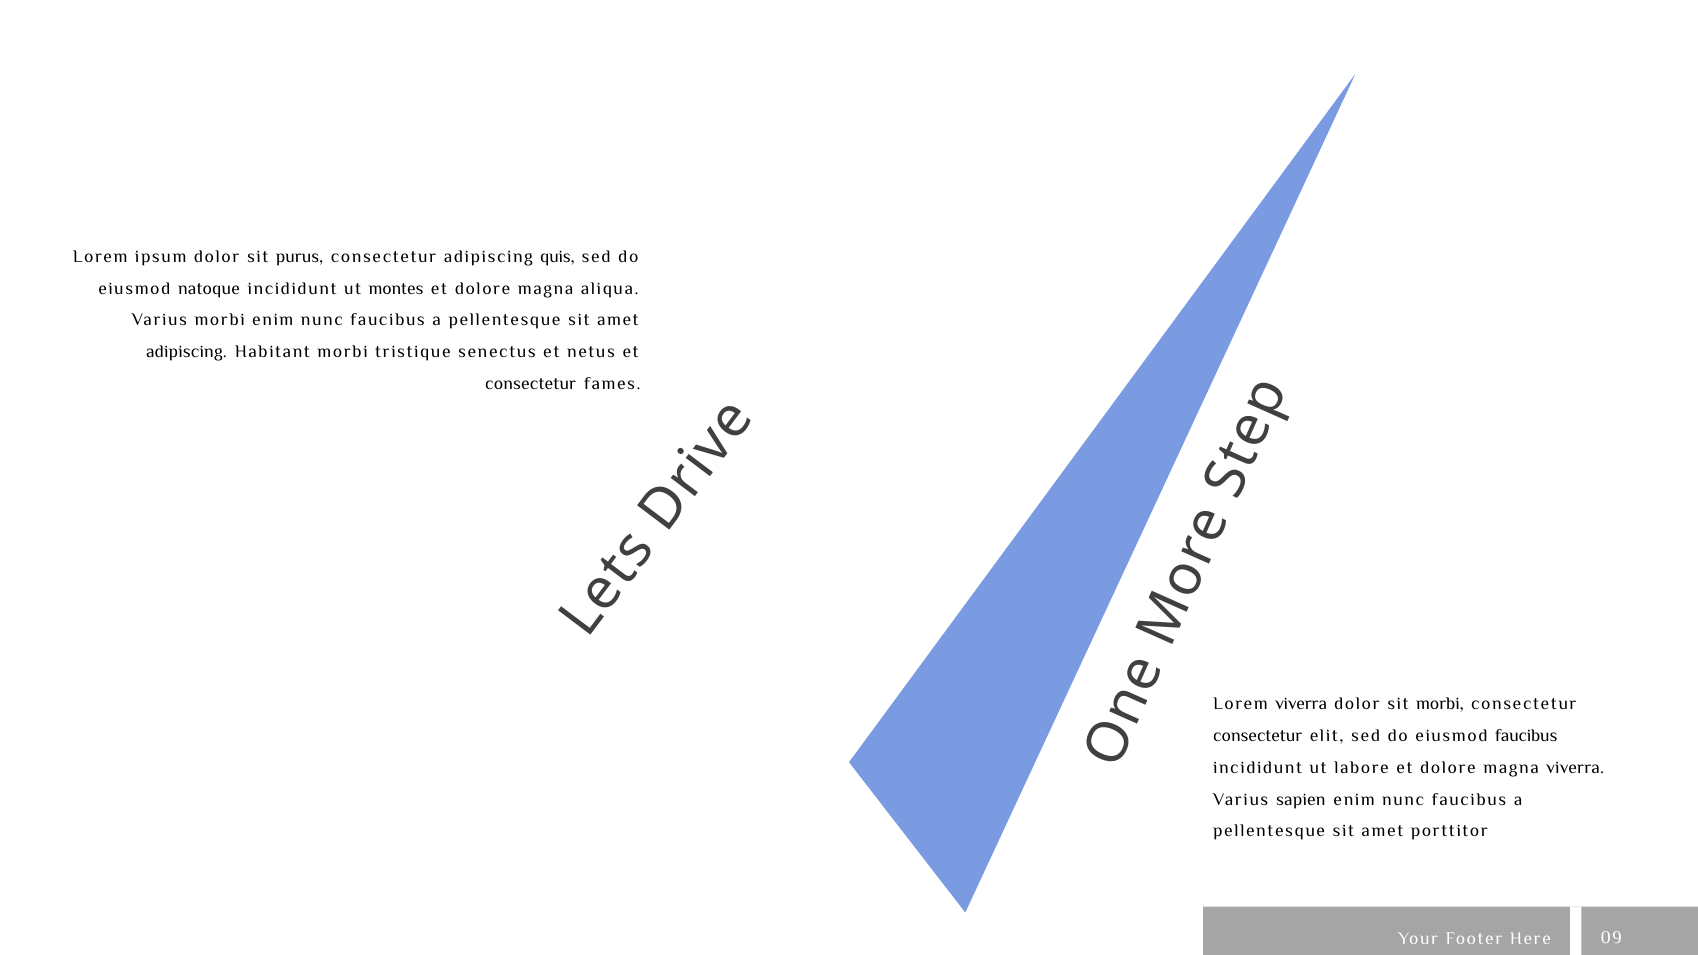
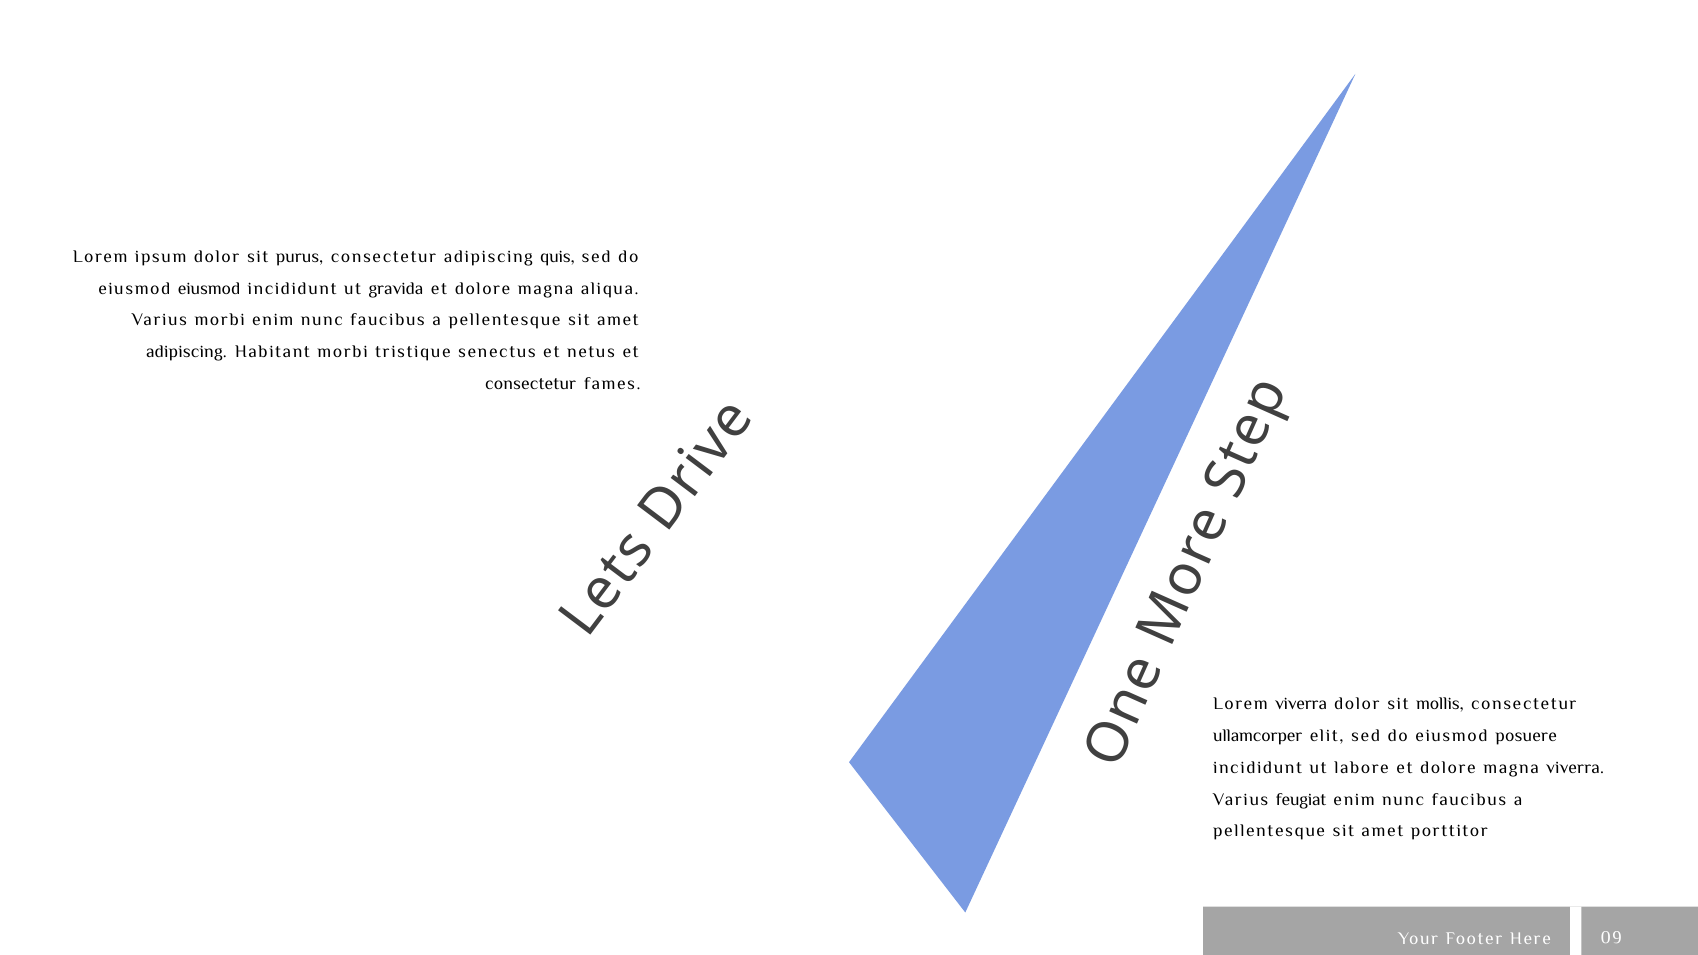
eiusmod natoque: natoque -> eiusmod (209, 288)
montes: montes -> gravida (396, 288)
sit morbi: morbi -> mollis (1440, 704)
consectetur: consectetur -> ullamcorper (1258, 736)
eiusmod faucibus: faucibus -> posuere (1526, 736)
sapien: sapien -> feugiat (1301, 799)
